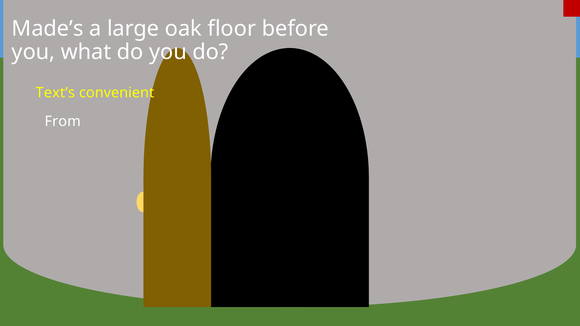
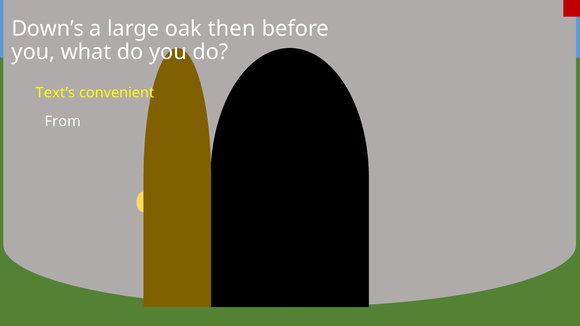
Made’s: Made’s -> Down’s (48, 29)
floor: floor -> then (232, 29)
